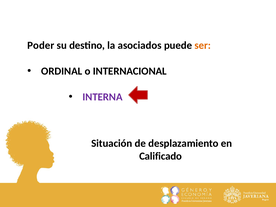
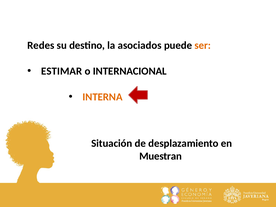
Poder: Poder -> Redes (41, 45)
ORDINAL: ORDINAL -> ESTIMAR (62, 71)
INTERNA colour: purple -> orange (103, 97)
Calificado: Calificado -> Muestran (161, 156)
